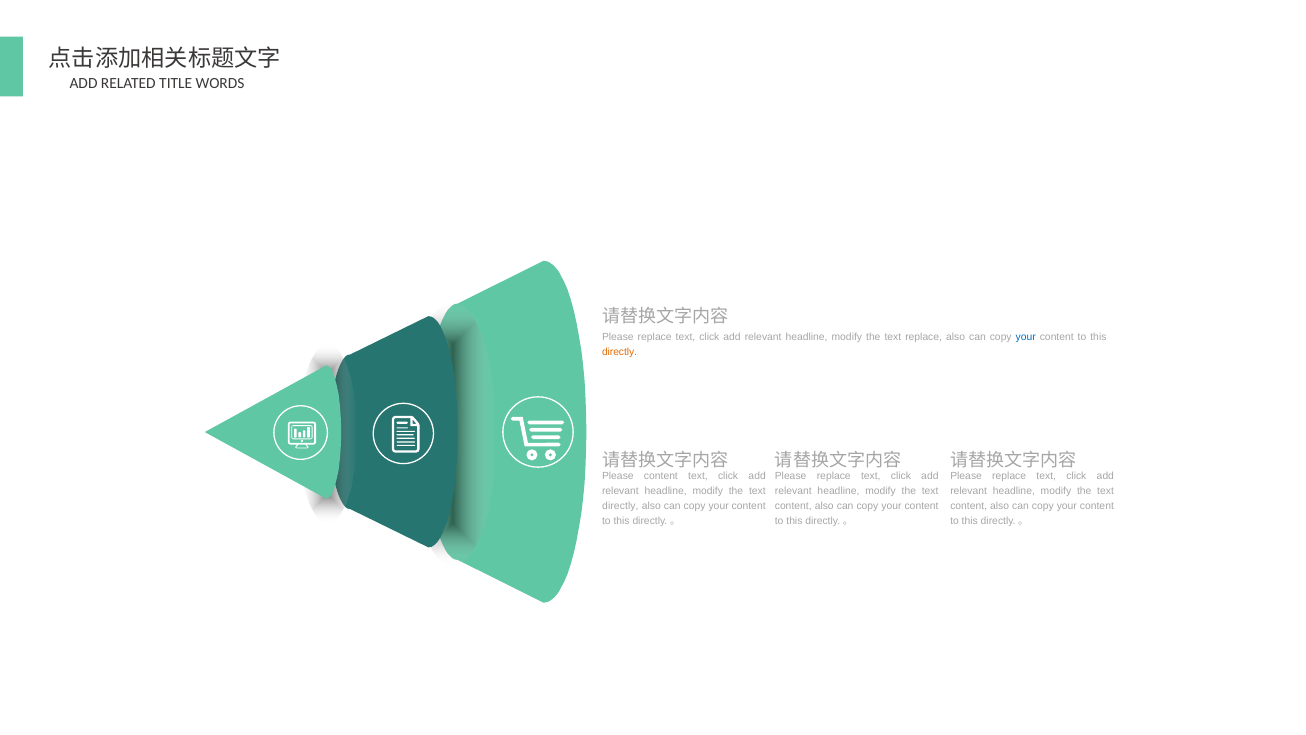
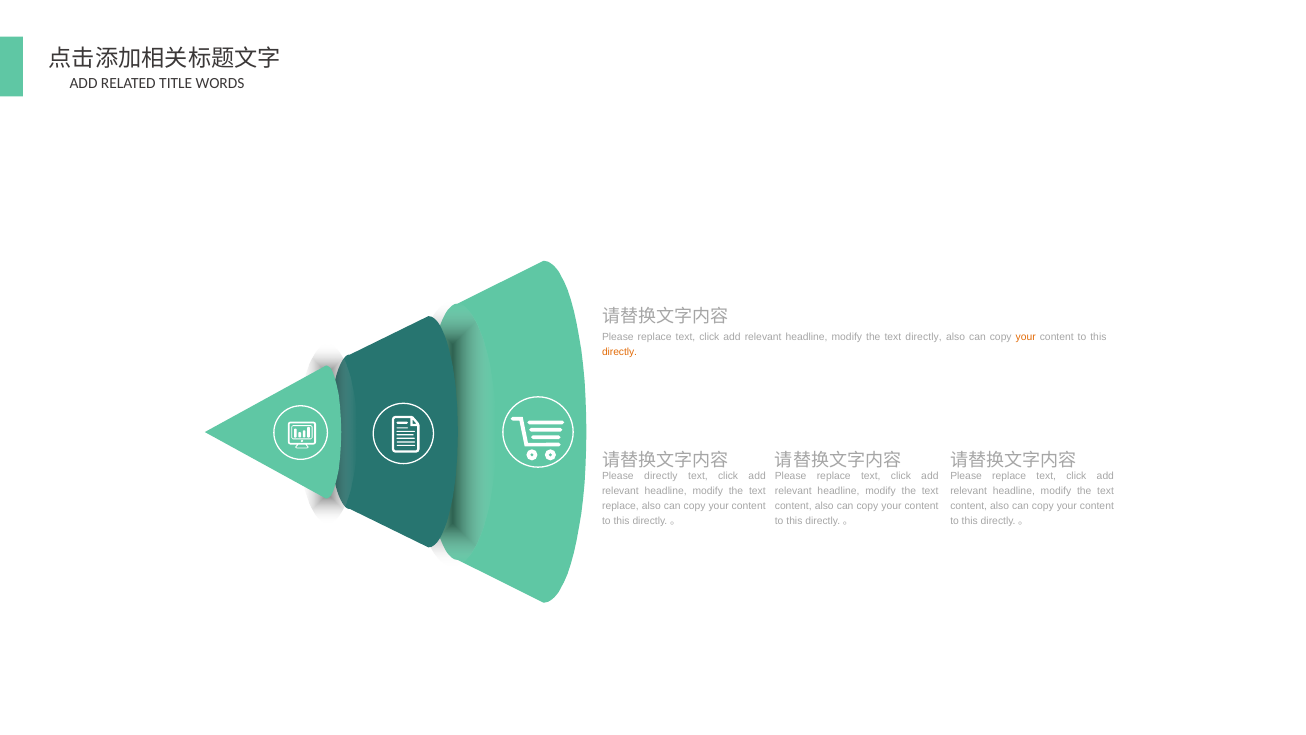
text replace: replace -> directly (924, 337)
your colour: blue -> orange (1026, 337)
Please content: content -> directly (661, 476)
directly: directly -> replace (620, 506)
